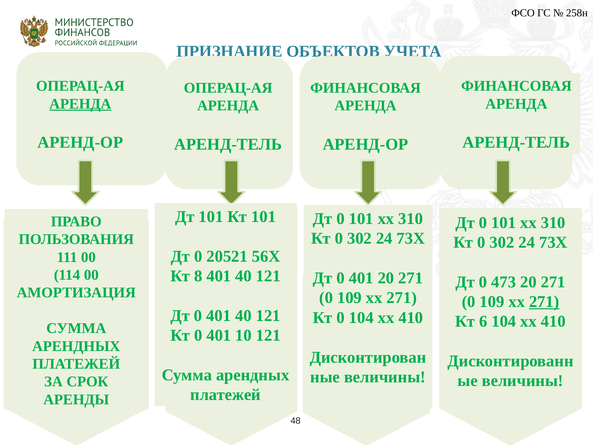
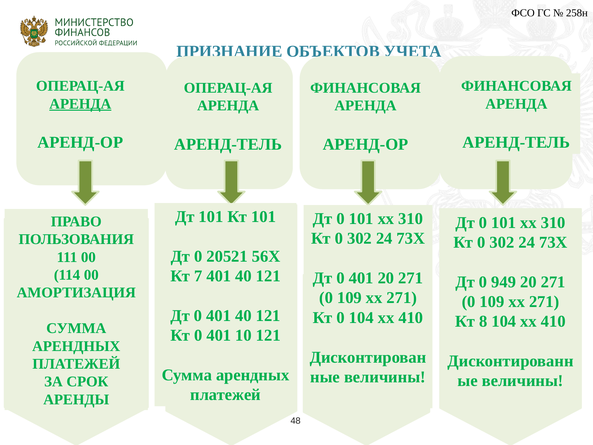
8: 8 -> 7 (198, 276)
473: 473 -> 949 (504, 282)
271 underline: present -> none (544, 302)
6: 6 -> 8 (483, 321)
